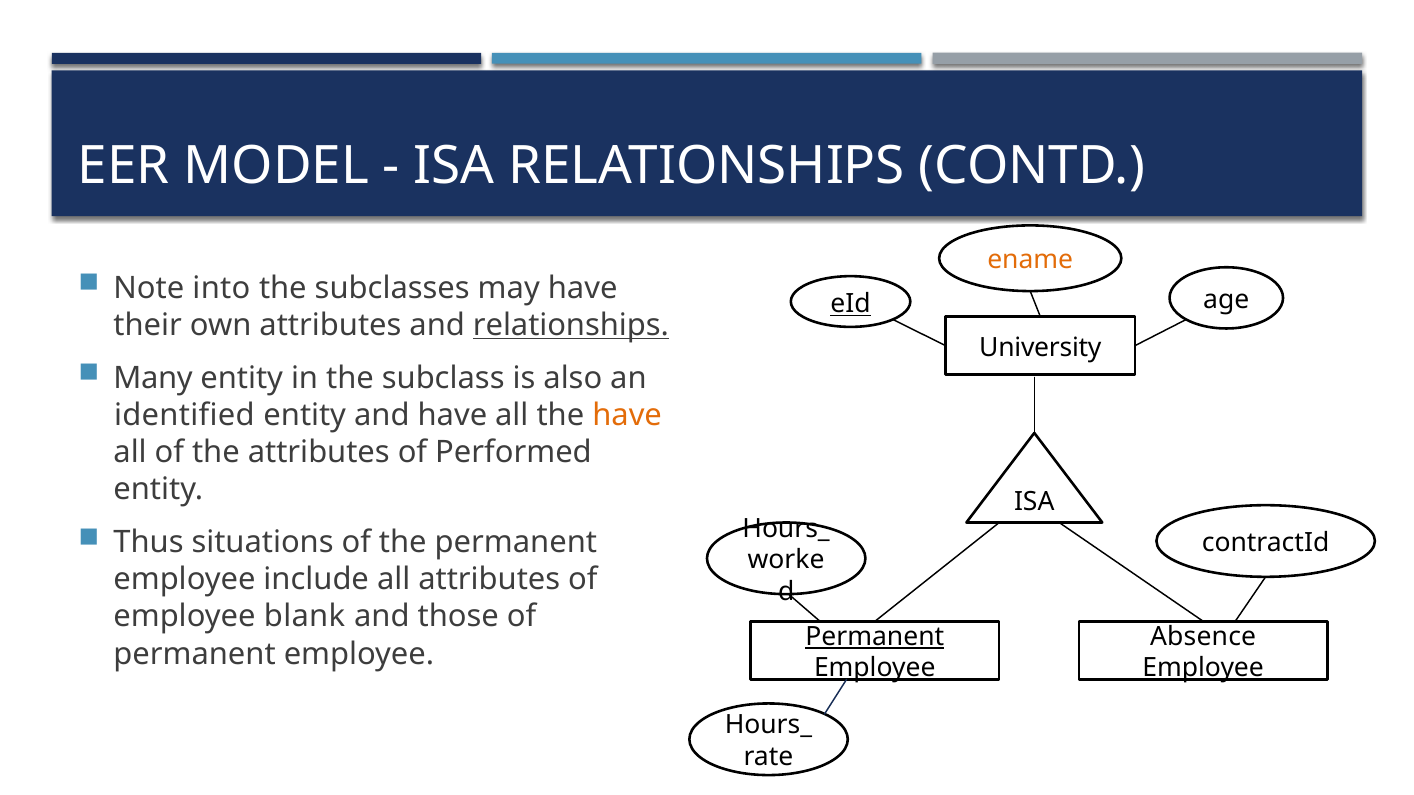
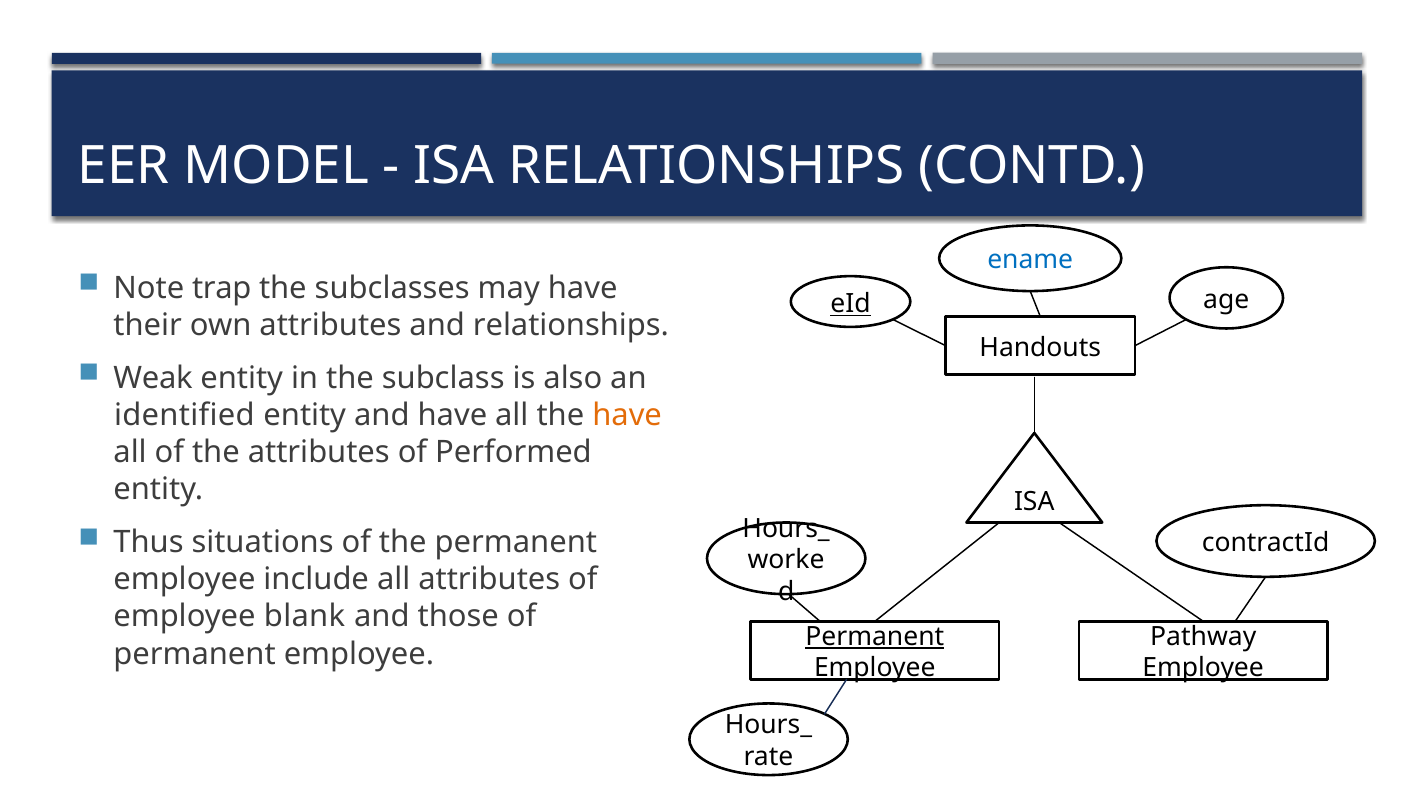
ename colour: orange -> blue (1030, 260)
into: into -> trap (222, 288)
relationships underline: present -> none (571, 325)
University: University -> Handouts (1040, 348)
Many: Many -> Weak (153, 378)
Absence: Absence -> Pathway (1203, 637)
